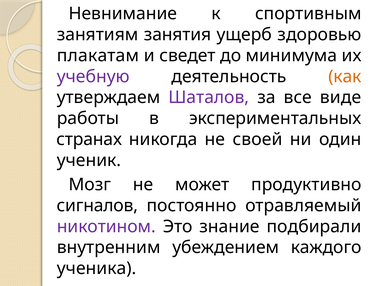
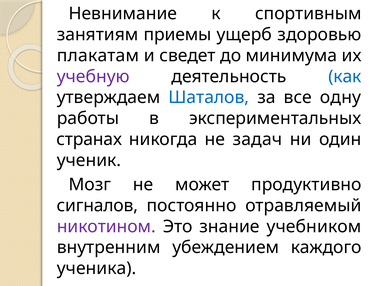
занятия: занятия -> приемы (178, 35)
как colour: orange -> blue (345, 77)
Шаталов colour: purple -> blue (209, 98)
виде: виде -> одну (341, 98)
своей: своей -> задач (257, 140)
подбирали: подбирали -> учебником (314, 227)
